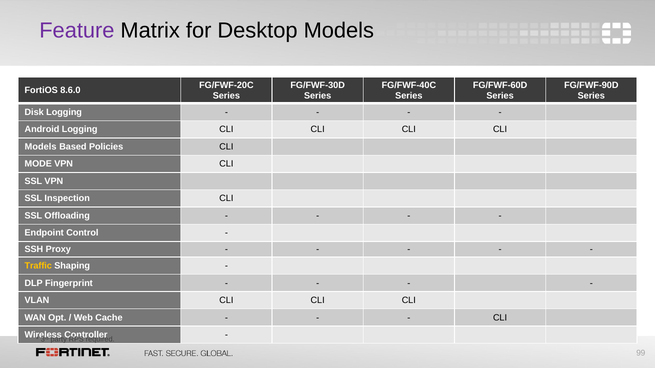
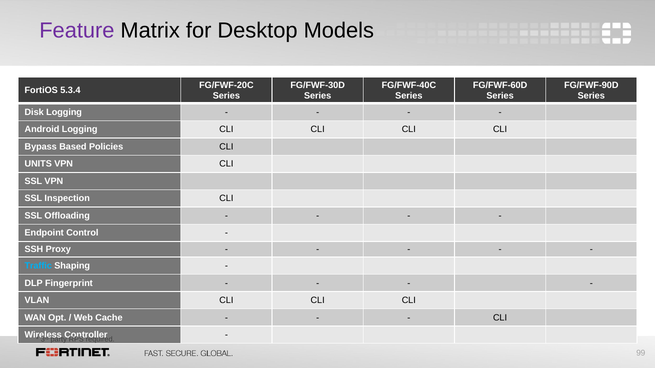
8.6.0: 8.6.0 -> 5.3.4 (70, 91)
Models: Models -> Bypass (41, 147)
MODE: MODE -> UNITS (38, 164)
Traffic colour: yellow -> light blue (38, 266)
